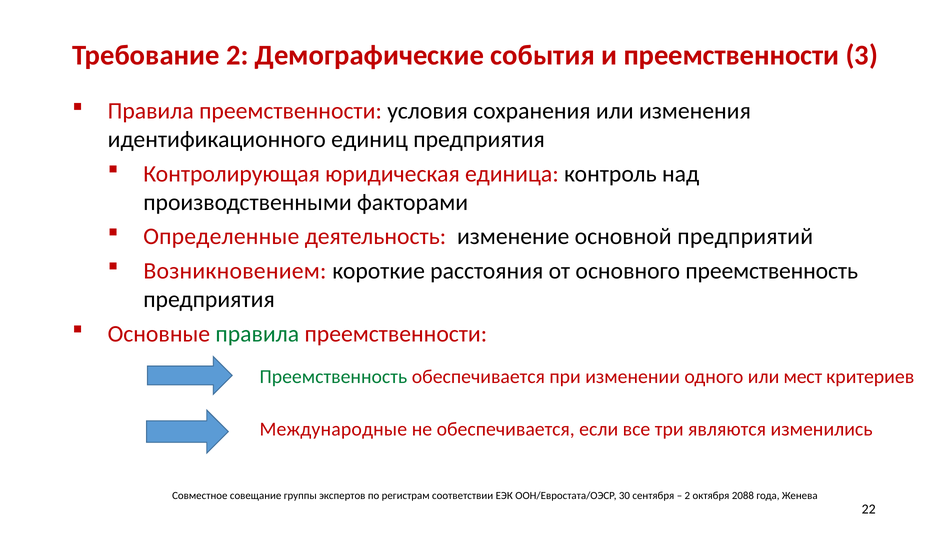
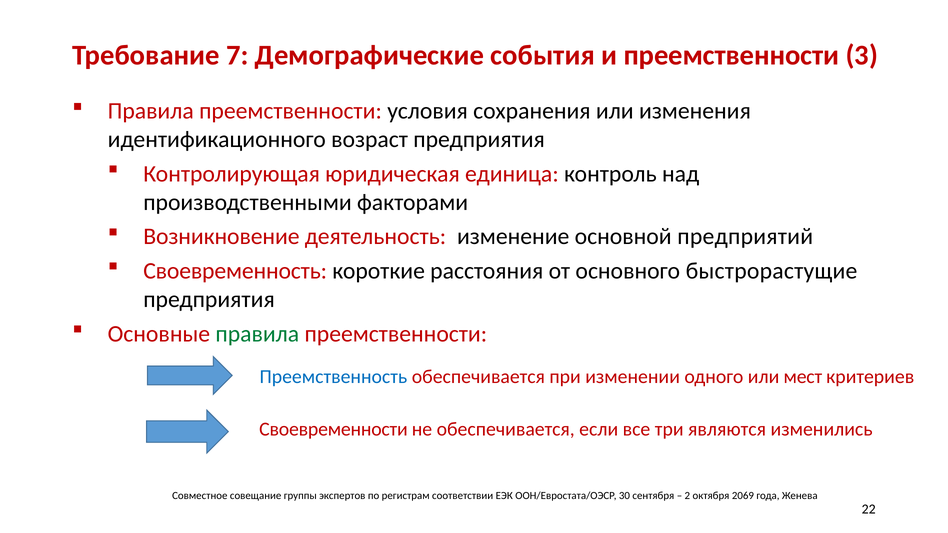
Требование 2: 2 -> 7 (237, 56)
единиц: единиц -> возраст (370, 140)
Определенные: Определенные -> Возникновение (221, 237)
Возникновением: Возникновением -> Своевременность (235, 271)
основного преемственность: преемственность -> быстрорастущие (772, 271)
Преемственность colour: green -> blue (333, 377)
Международные: Международные -> Своевременности (333, 430)
2088: 2088 -> 2069 (743, 496)
